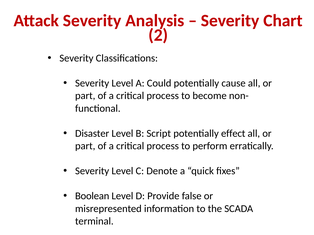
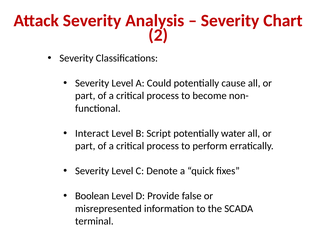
Disaster: Disaster -> Interact (92, 134)
effect: effect -> water (233, 134)
